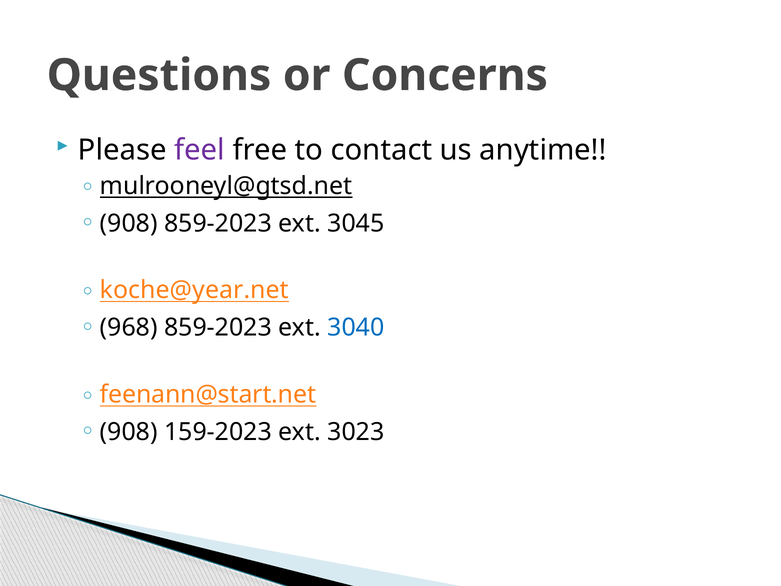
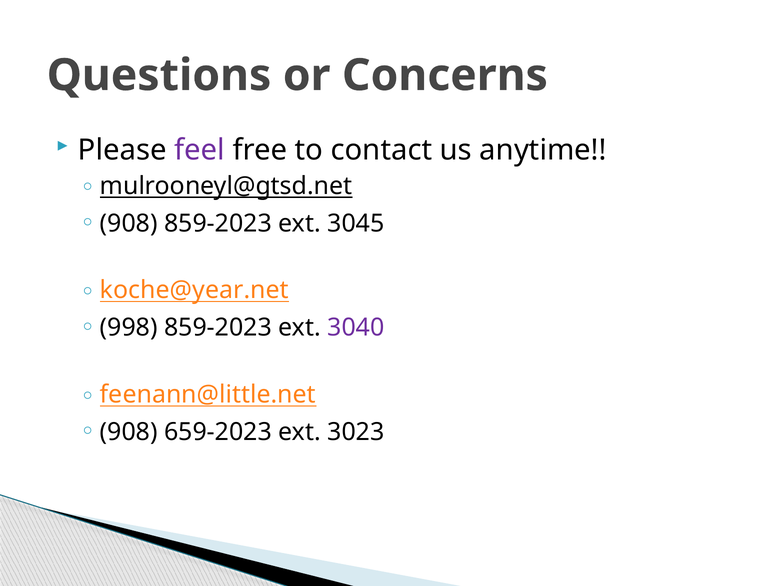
968: 968 -> 998 (129, 328)
3040 colour: blue -> purple (356, 328)
feenann@start.net: feenann@start.net -> feenann@little.net (208, 394)
159-2023: 159-2023 -> 659-2023 (218, 432)
